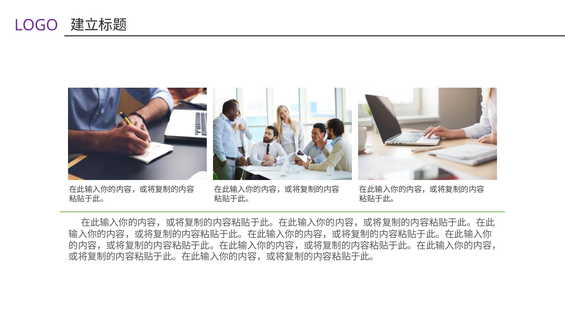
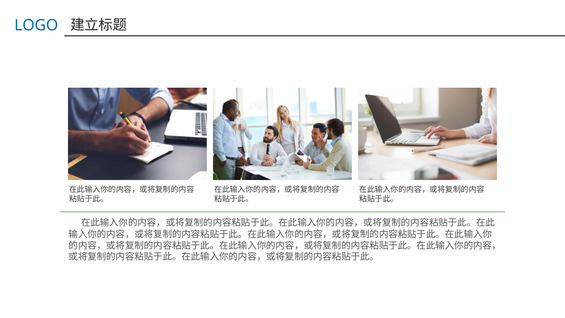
LOGO colour: purple -> blue (36, 25)
